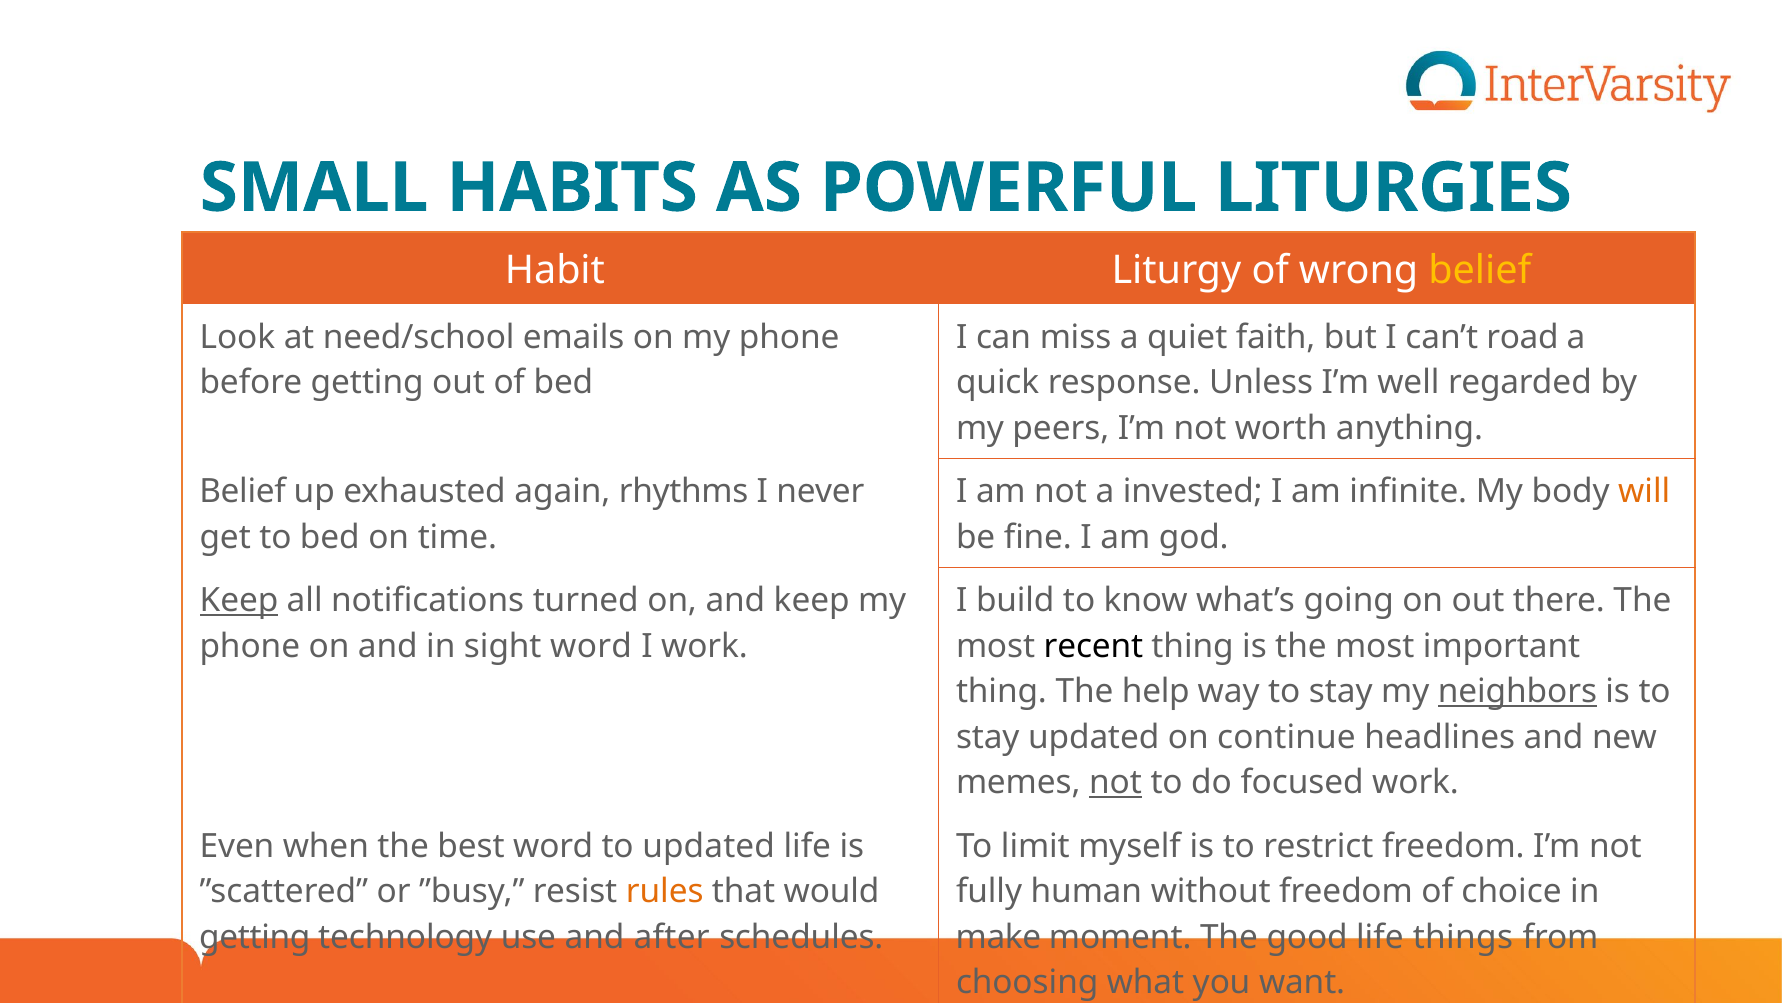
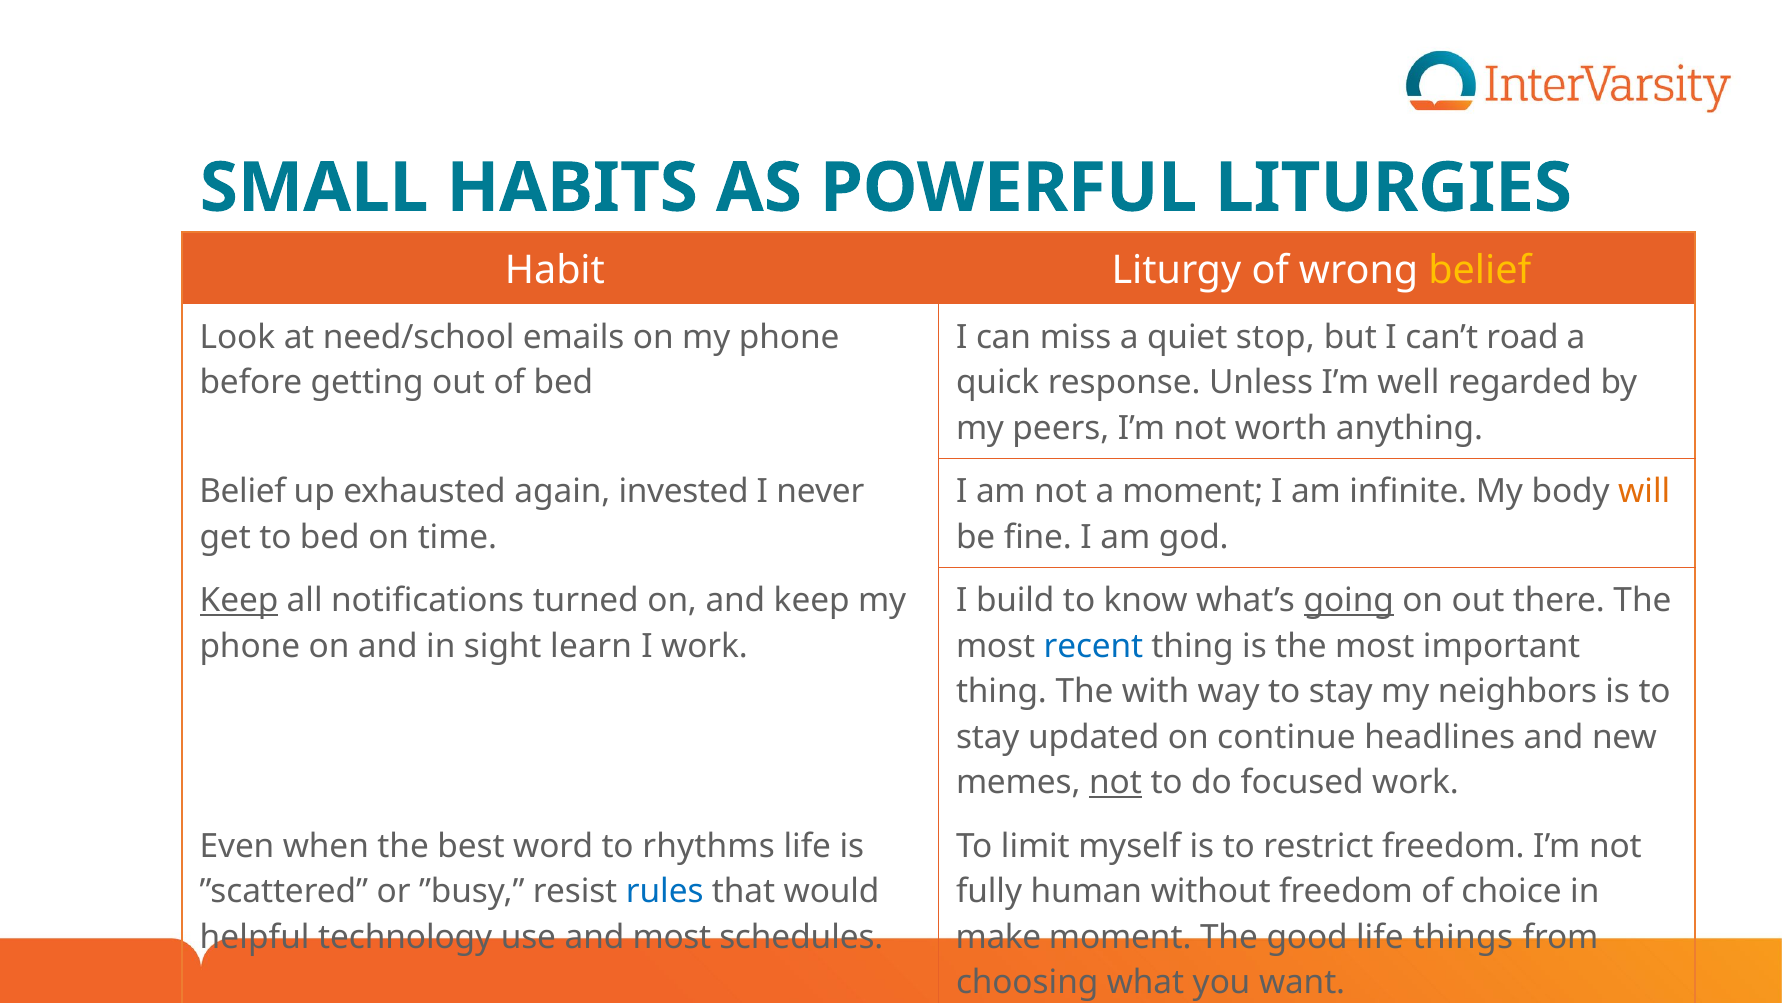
faith: faith -> stop (1275, 337)
rhythms: rhythms -> invested (684, 492)
a invested: invested -> moment (1193, 492)
going underline: none -> present (1349, 600)
sight word: word -> learn (591, 646)
recent colour: black -> blue (1093, 646)
help: help -> with (1156, 691)
neighbors underline: present -> none (1517, 691)
to updated: updated -> rhythms (709, 846)
rules colour: orange -> blue (665, 891)
getting: getting -> helpful (255, 936)
and after: after -> most (672, 936)
